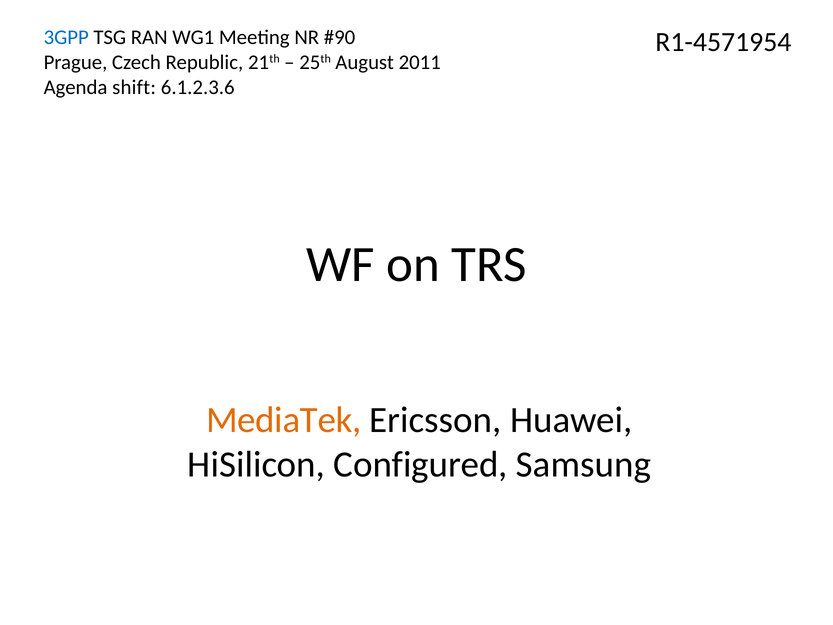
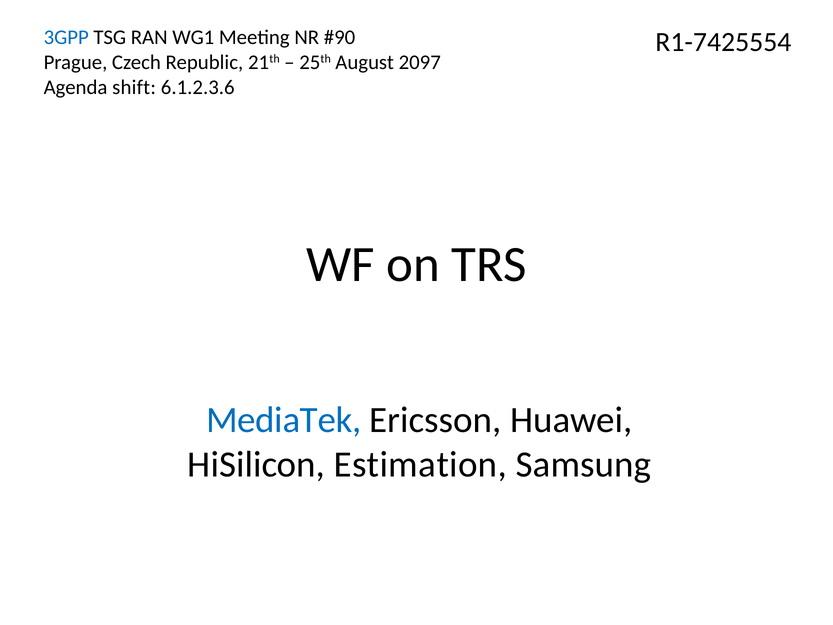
R1-4571954: R1-4571954 -> R1-7425554 (723, 42)
2011: 2011 -> 2097 (420, 62)
MediaTek colour: orange -> blue (284, 420)
Configured: Configured -> Estimation (420, 464)
